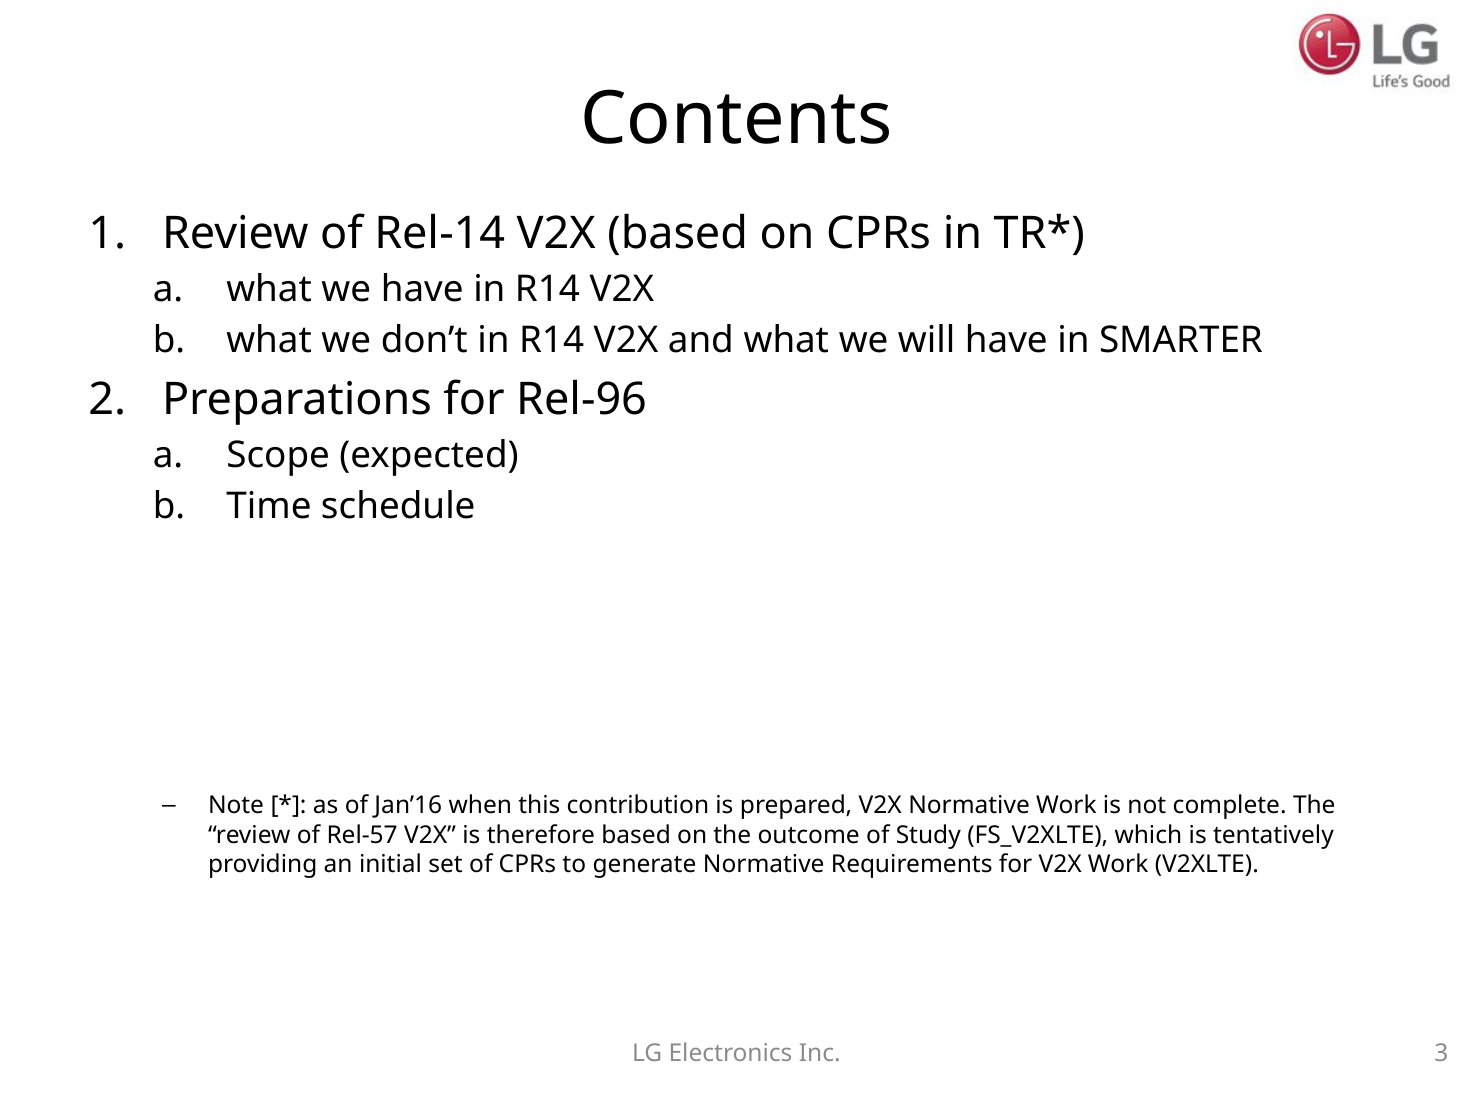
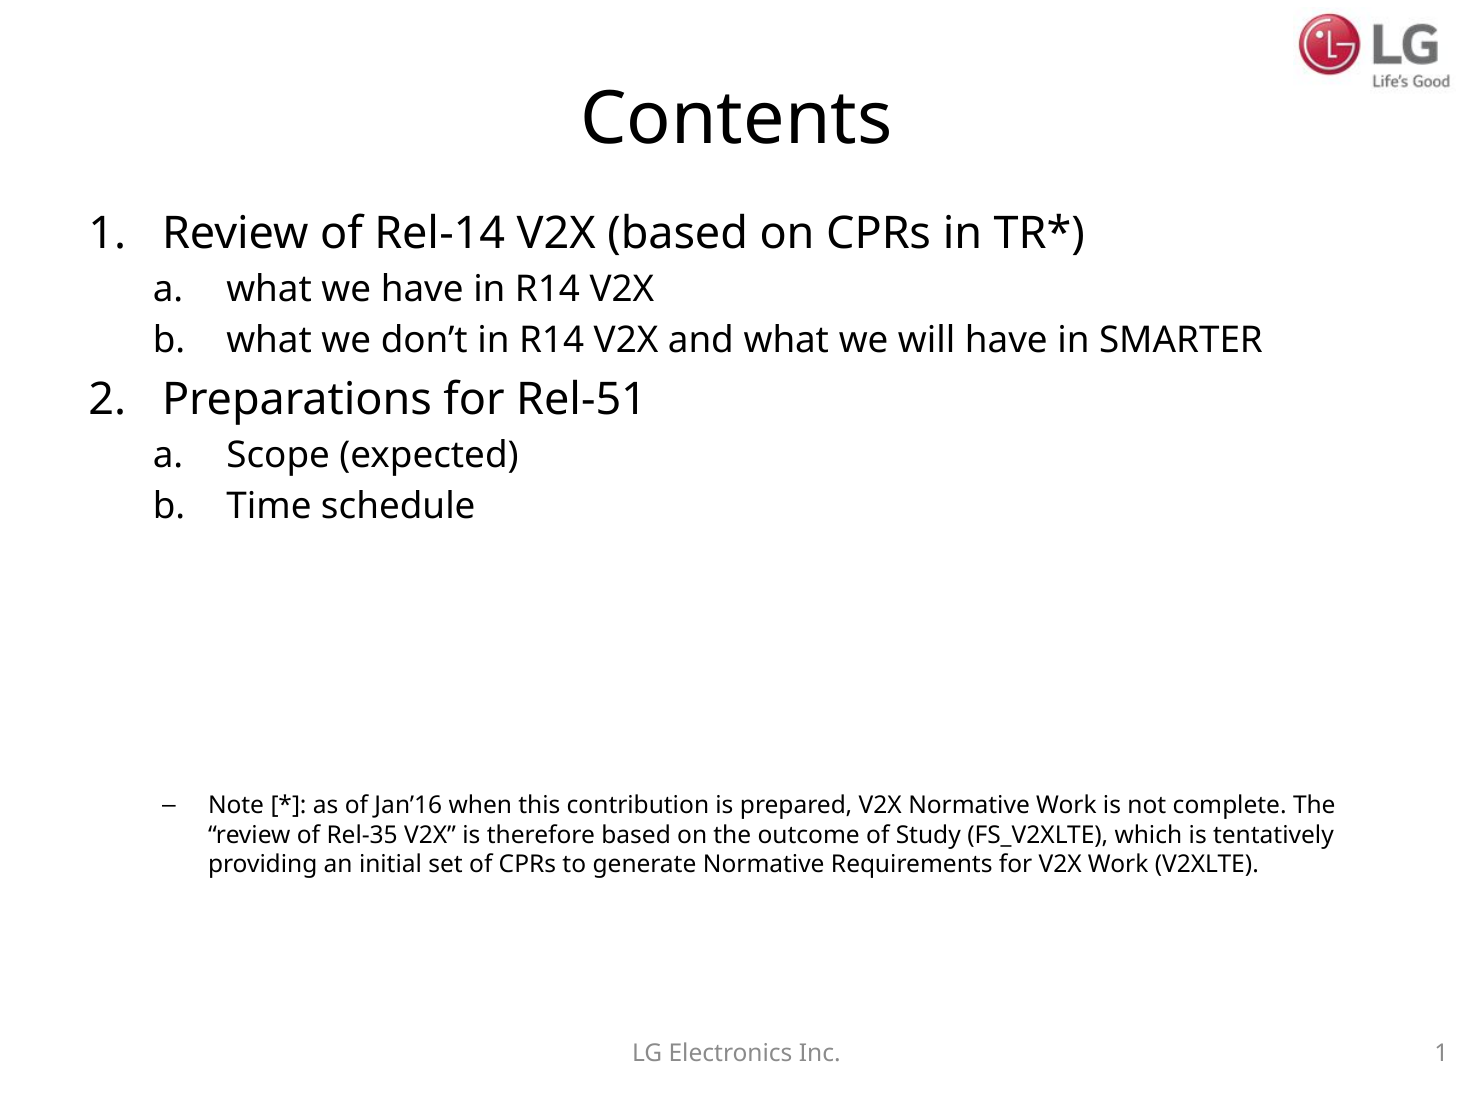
Rel-96: Rel-96 -> Rel-51 (582, 399)
Rel-57: Rel-57 -> Rel-35 (362, 835)
Inc 3: 3 -> 1 (1441, 1053)
